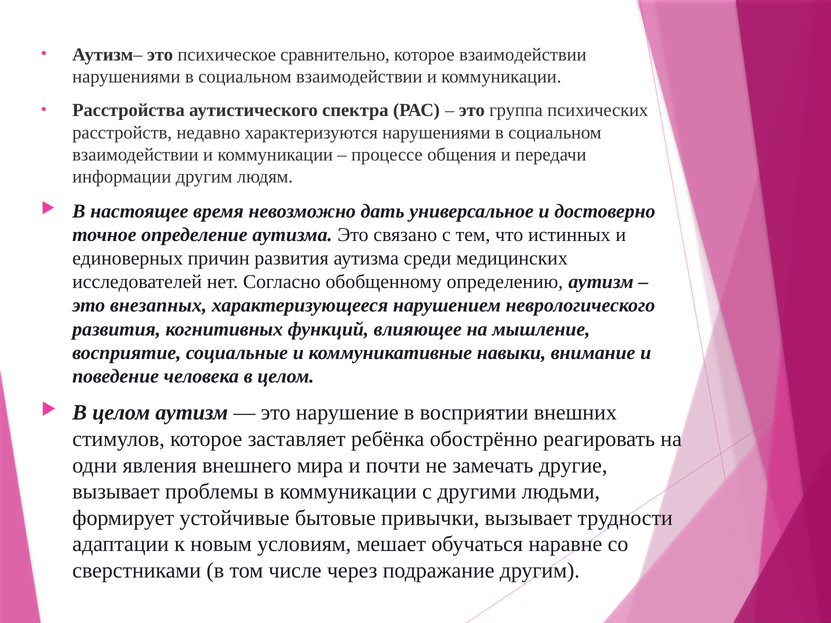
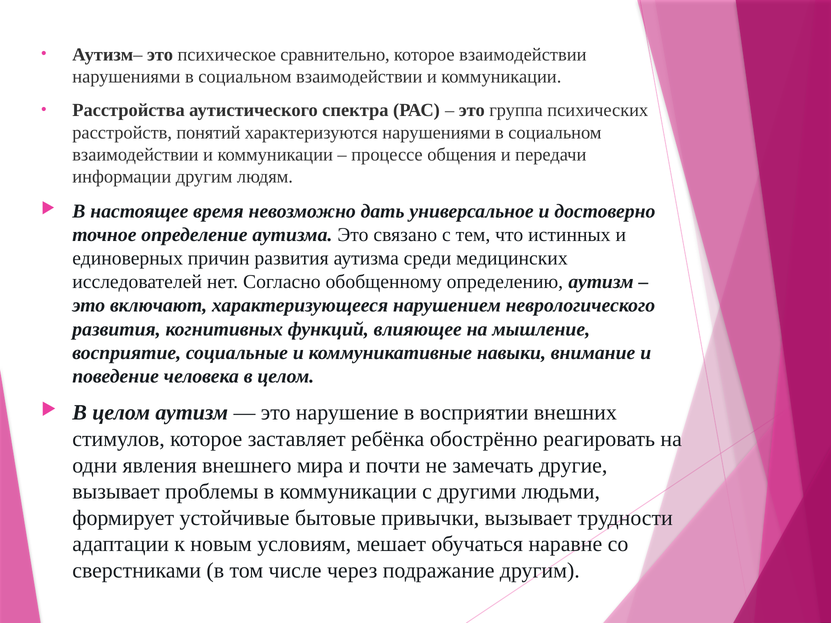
недавно: недавно -> понятий (209, 133)
внезапных: внезапных -> включают (159, 306)
